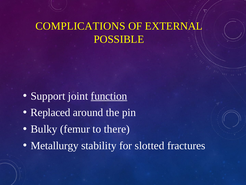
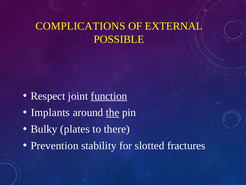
Support: Support -> Respect (48, 96)
Replaced: Replaced -> Implants (50, 112)
the underline: none -> present (113, 112)
femur: femur -> plates (75, 129)
Metallurgy: Metallurgy -> Prevention (55, 145)
